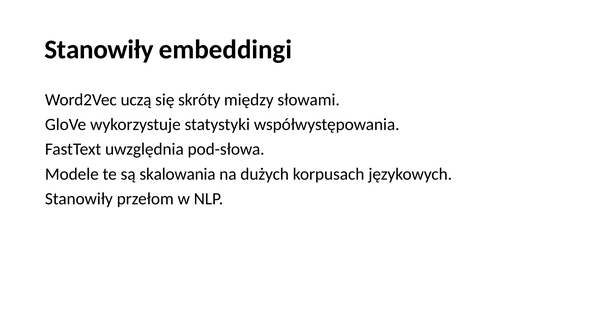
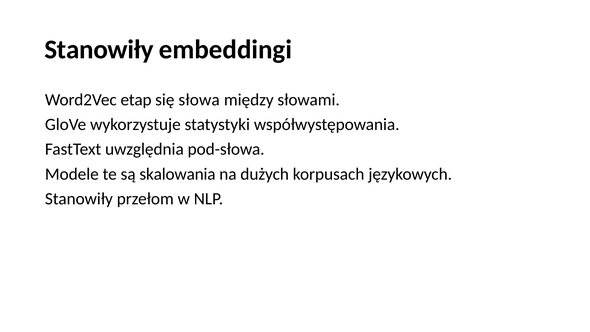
uczą: uczą -> etap (136, 100)
skróty: skróty -> słowa (199, 100)
